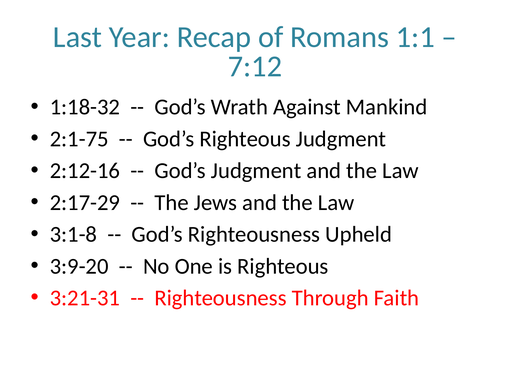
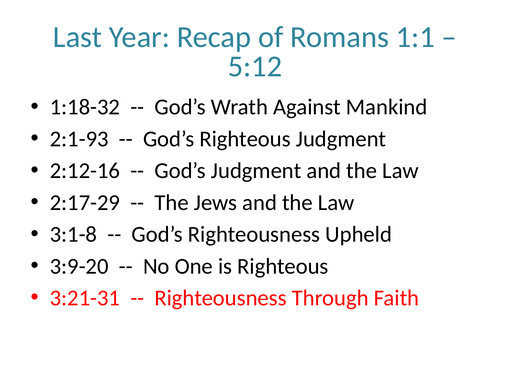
7:12: 7:12 -> 5:12 (255, 66)
2:1-75: 2:1-75 -> 2:1-93 (79, 139)
